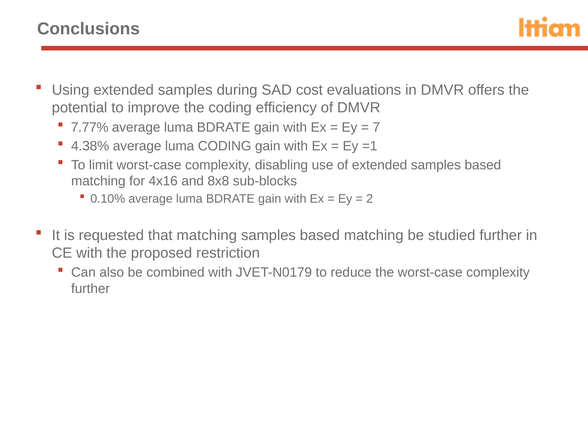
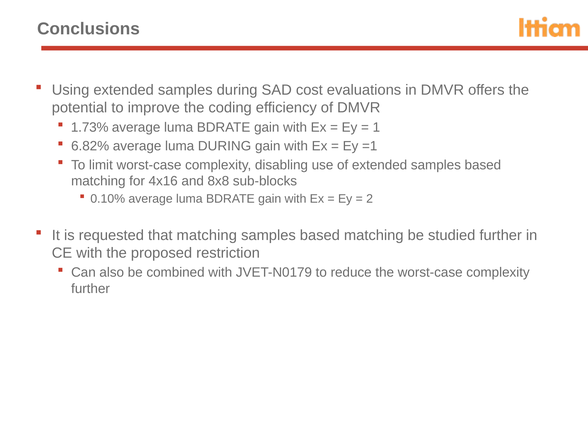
7.77%: 7.77% -> 1.73% (90, 127)
7: 7 -> 1 (376, 127)
4.38%: 4.38% -> 6.82% (90, 146)
luma CODING: CODING -> DURING (225, 146)
